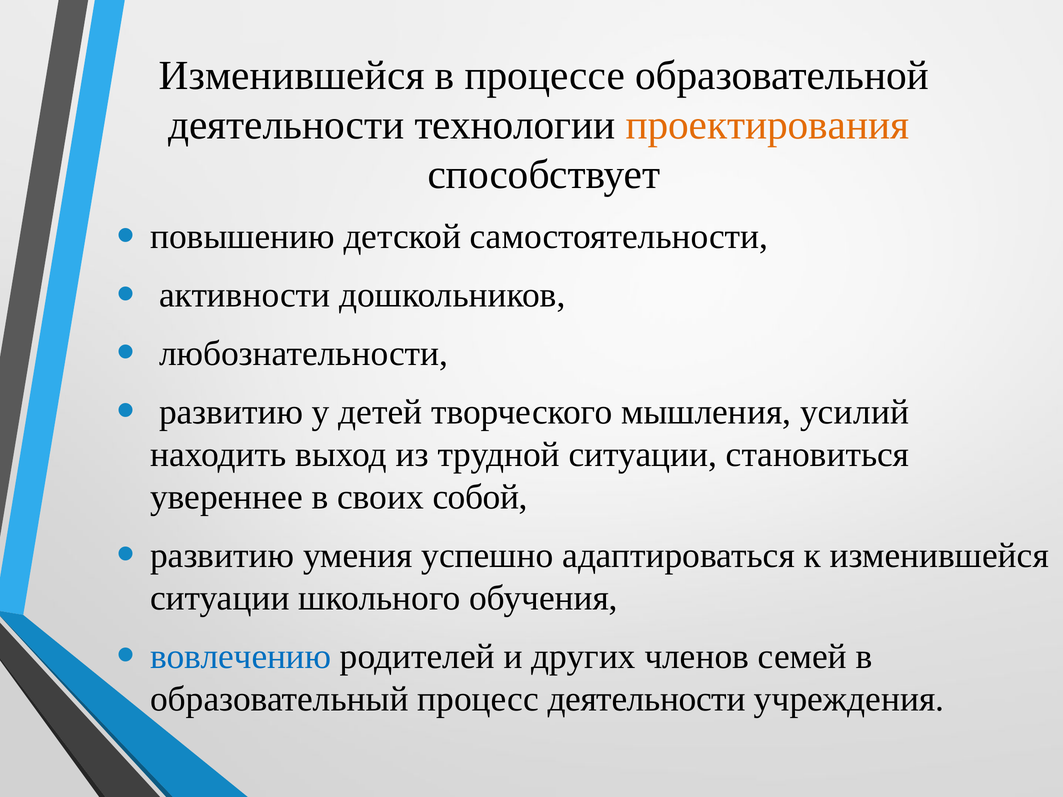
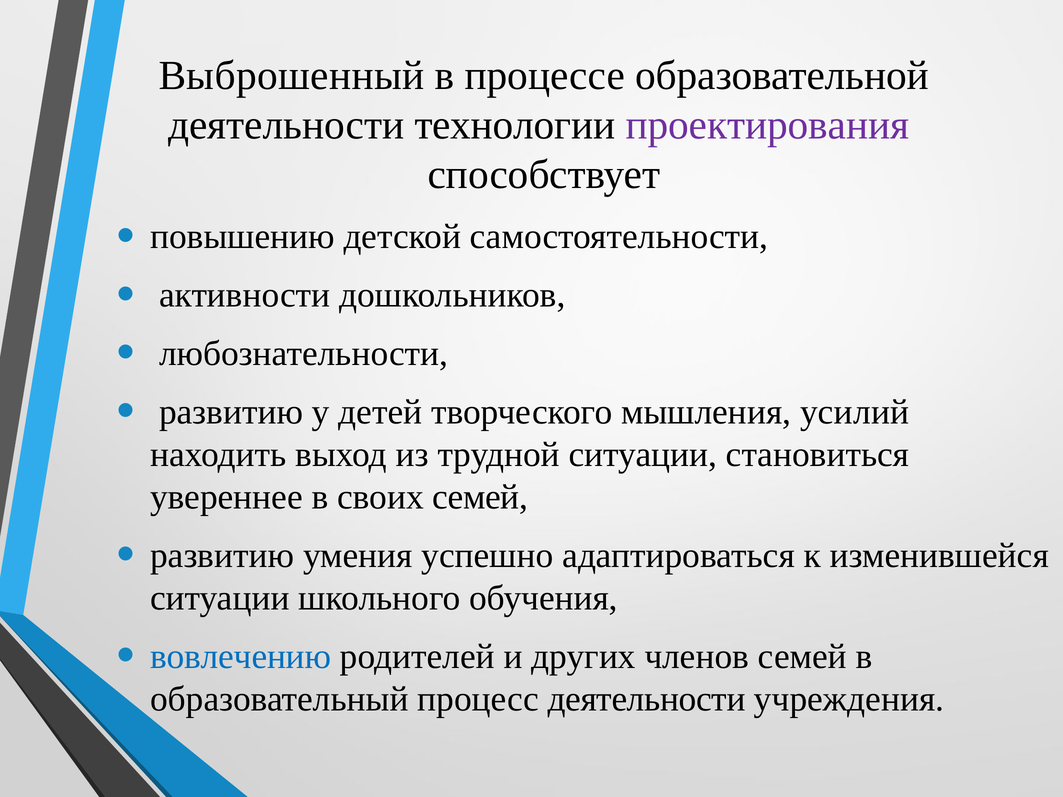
Изменившейся: Изменившейся -> Выброшенный (291, 76)
проектирования colour: orange -> purple (767, 125)
своих собой: собой -> семей (480, 497)
